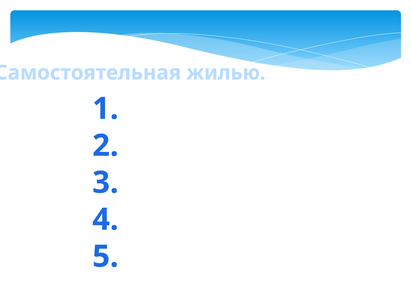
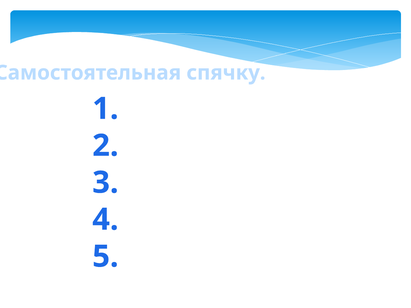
жилью: жилью -> спячку (226, 73)
